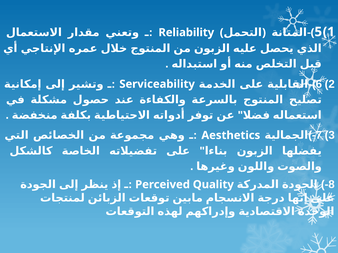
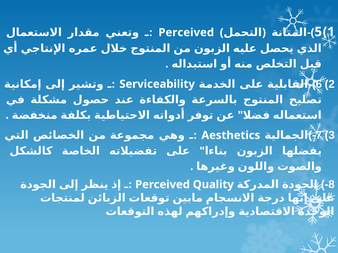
Reliability: Reliability -> Perceived (186, 33)
